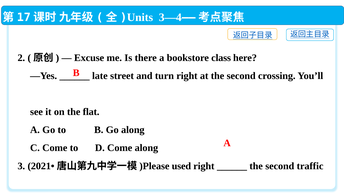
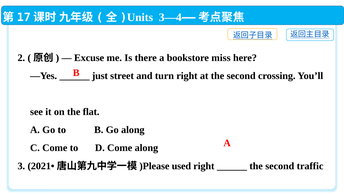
class: class -> miss (221, 58)
late: late -> just (100, 76)
